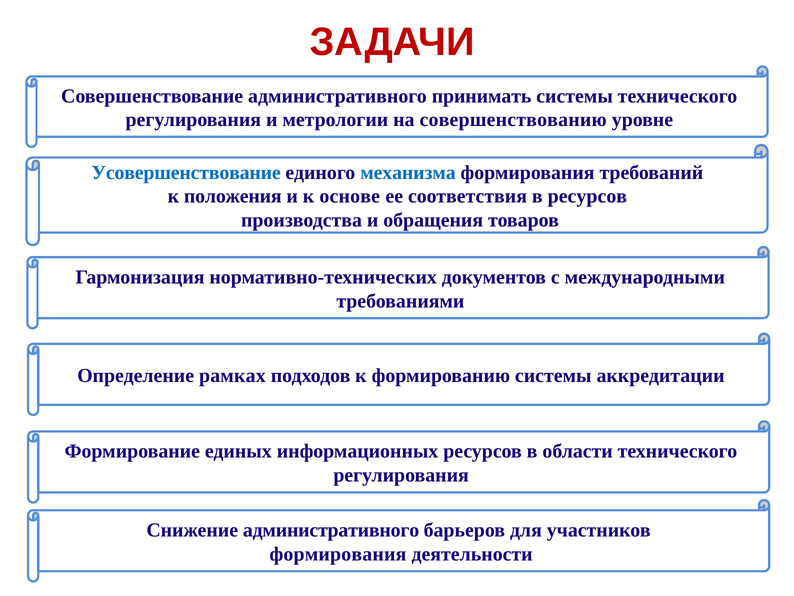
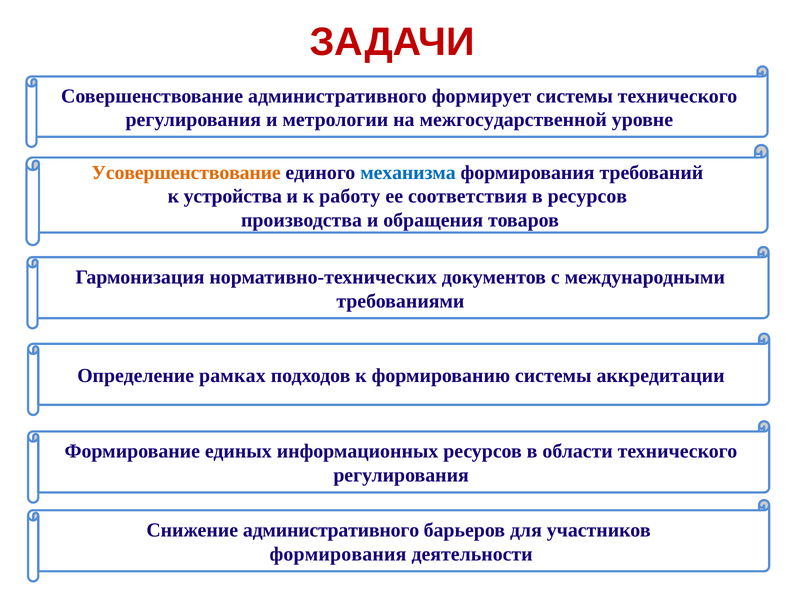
принимать: принимать -> формирует (482, 96)
совершенствованию: совершенствованию -> межгосударственной (513, 120)
Усовершенствование colour: blue -> orange (186, 172)
положения: положения -> устройства (233, 196)
основе: основе -> работу (350, 196)
